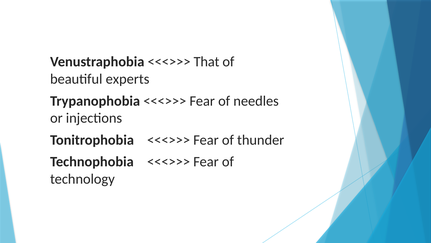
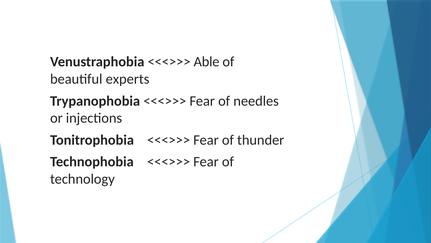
That: That -> Able (207, 62)
